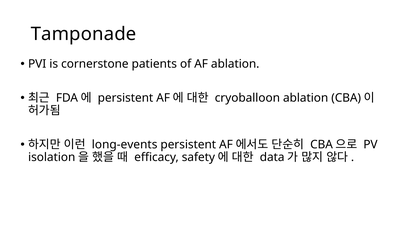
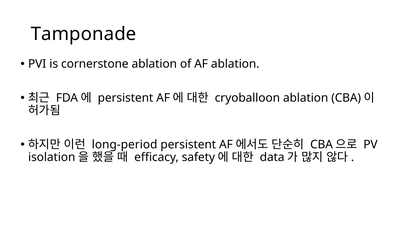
cornerstone patients: patients -> ablation (154, 64)
long-events: long-events -> long-period (125, 145)
